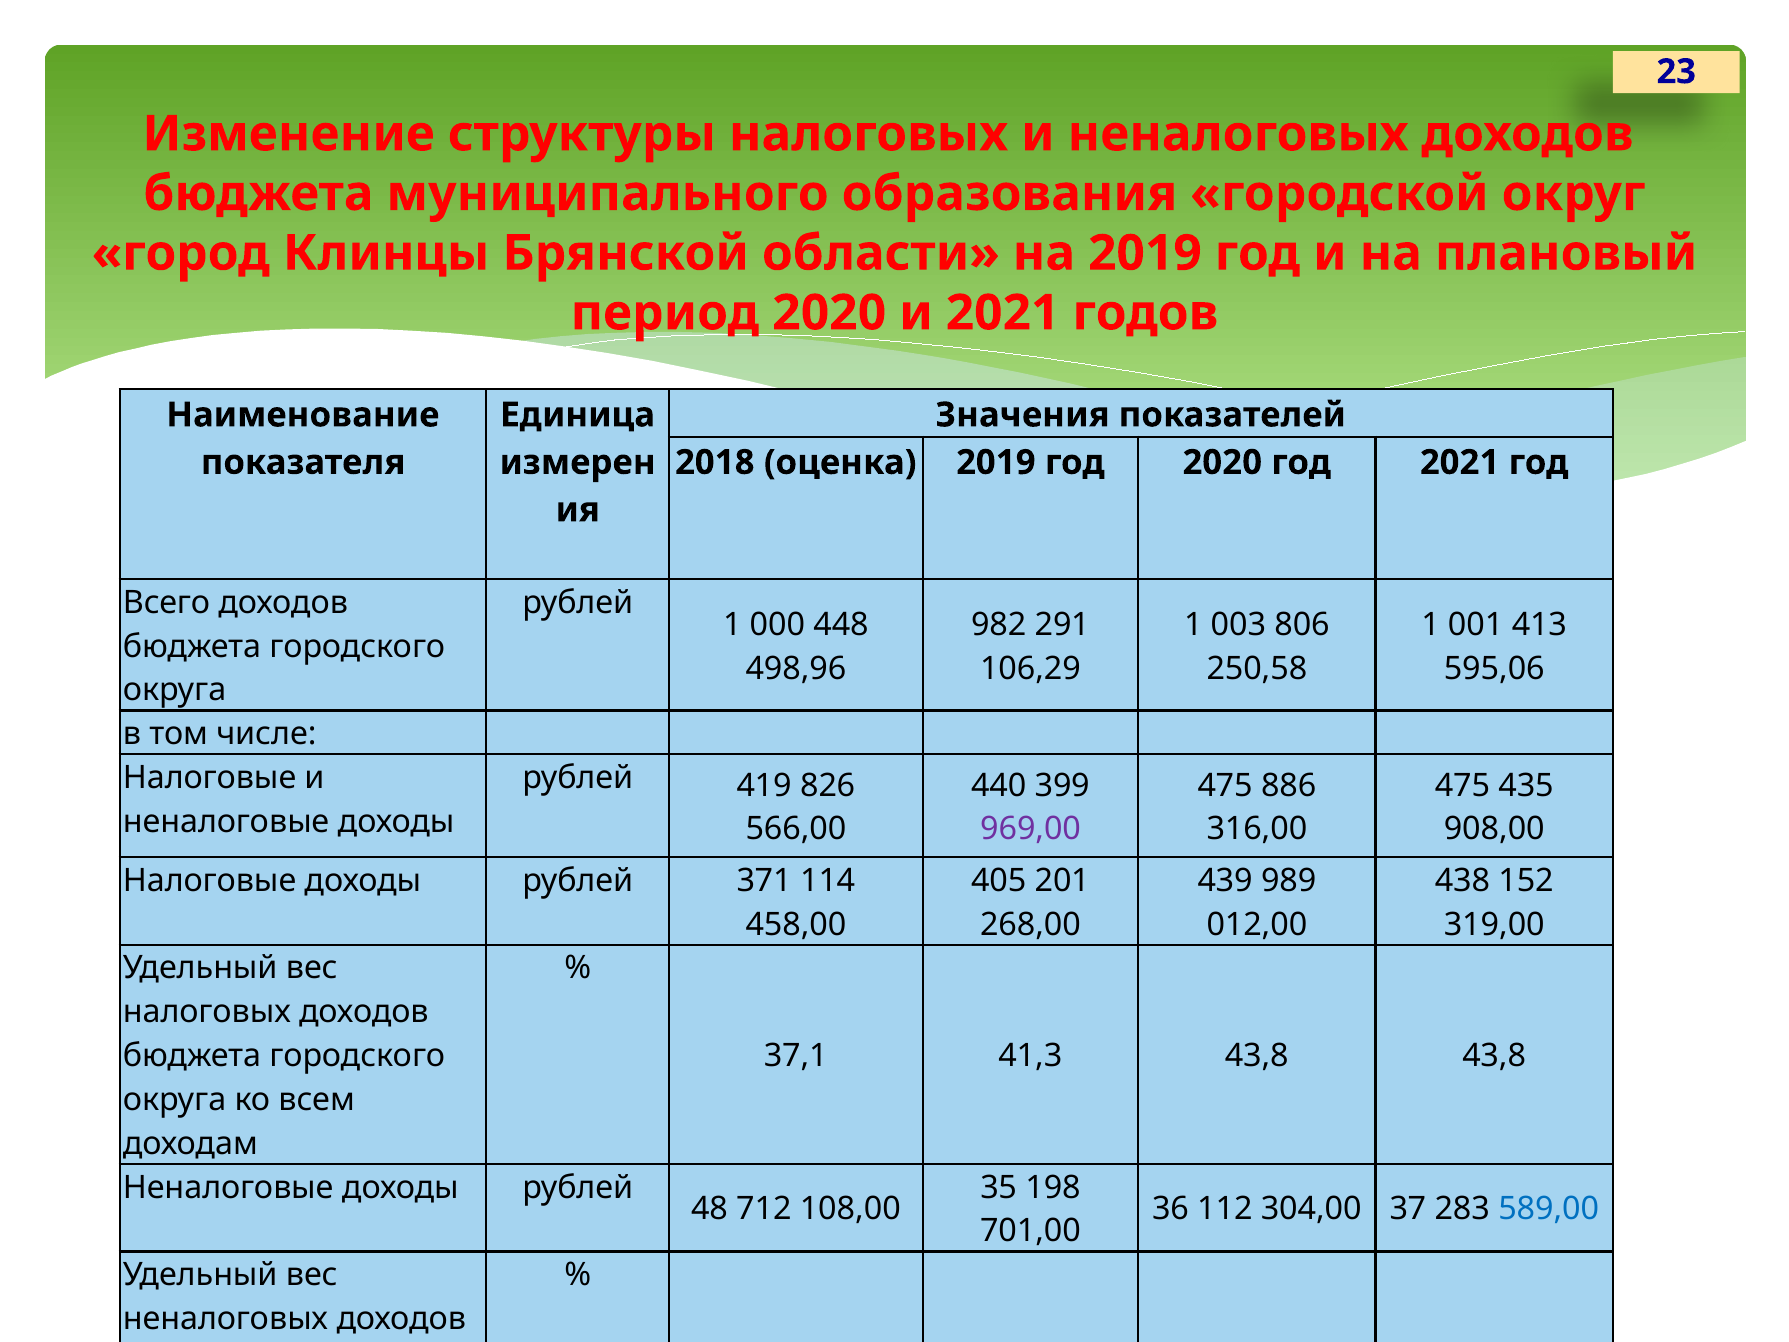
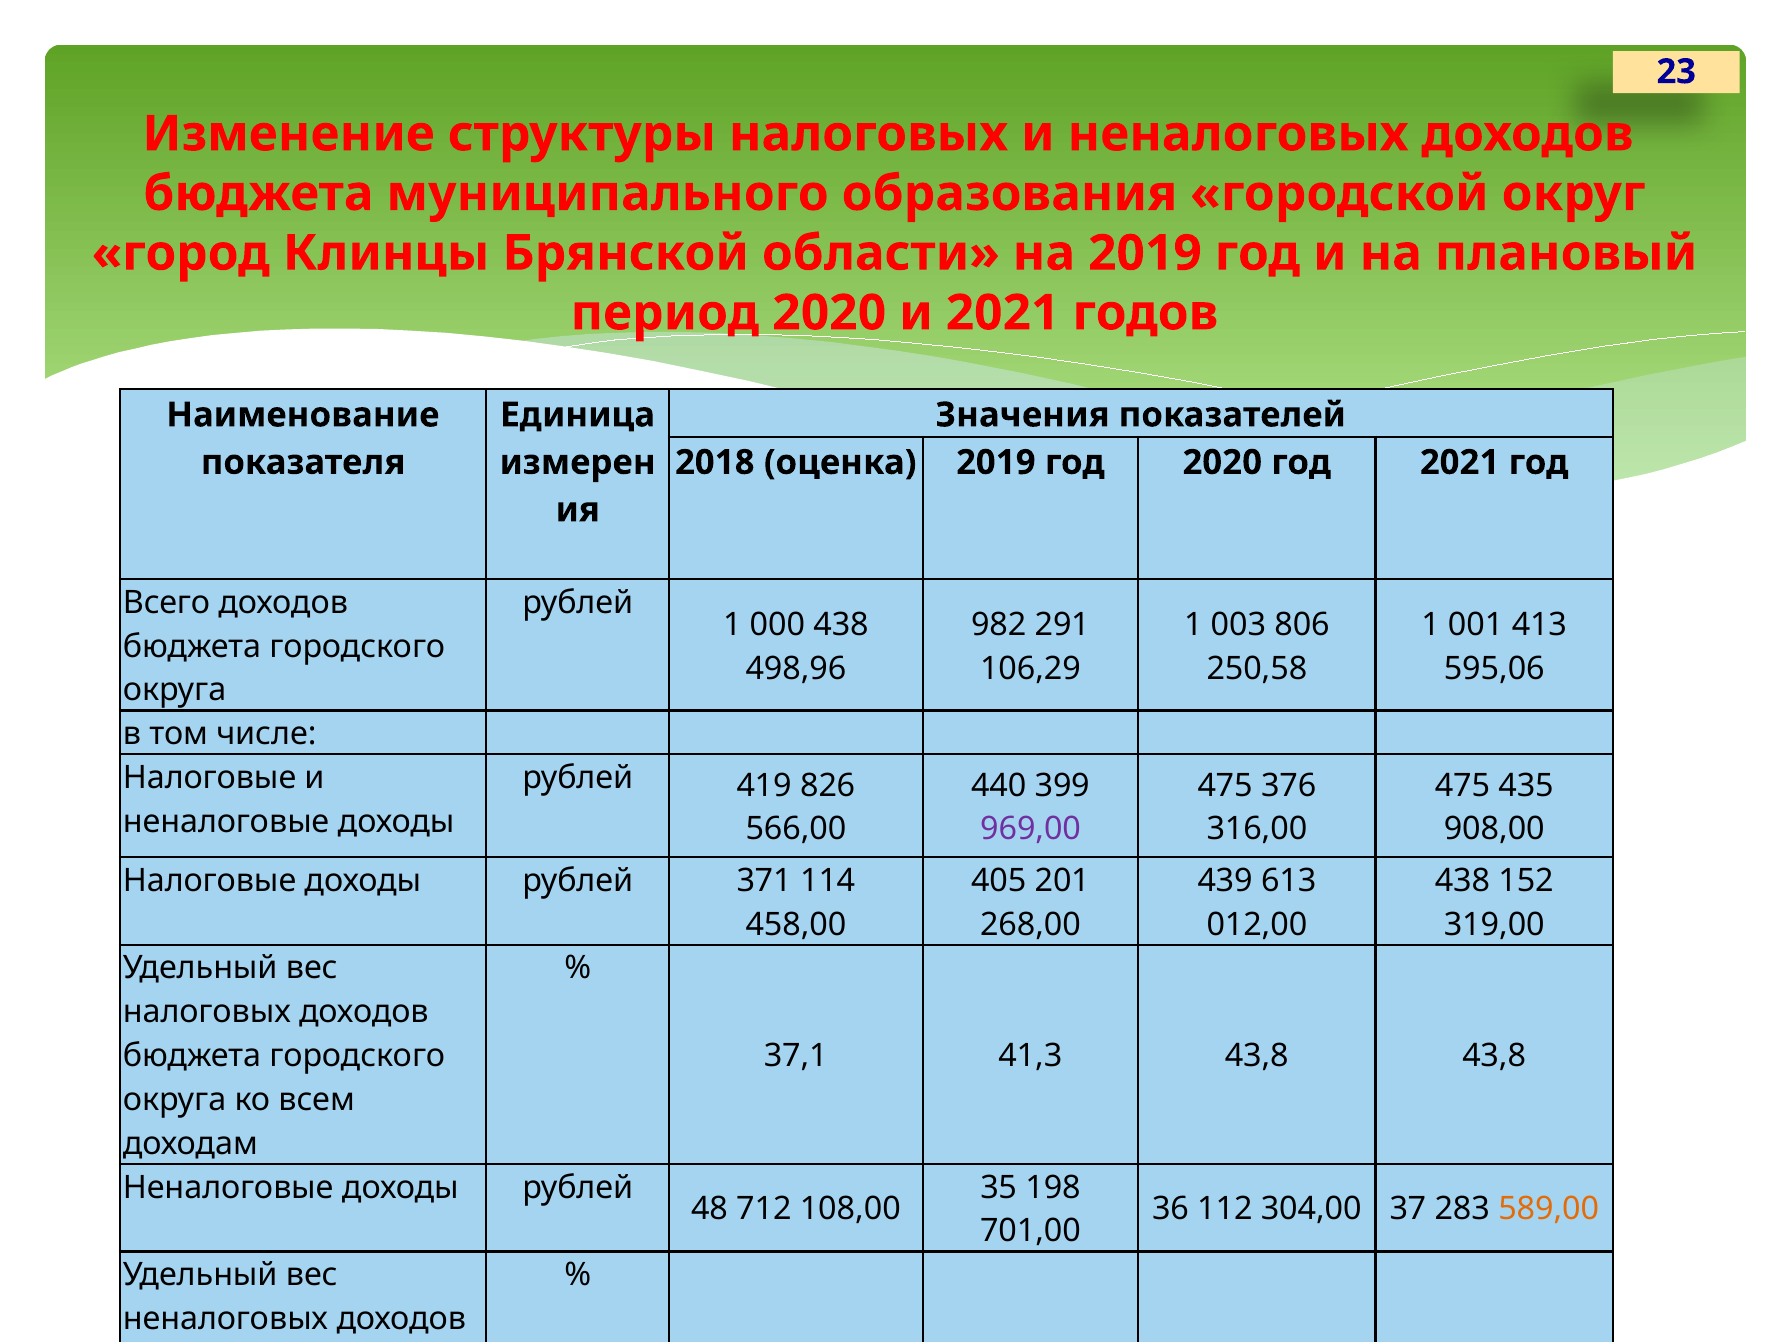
000 448: 448 -> 438 (841, 624)
886: 886 -> 376 (1289, 785)
989: 989 -> 613 (1289, 880)
589,00 colour: blue -> orange (1549, 1209)
